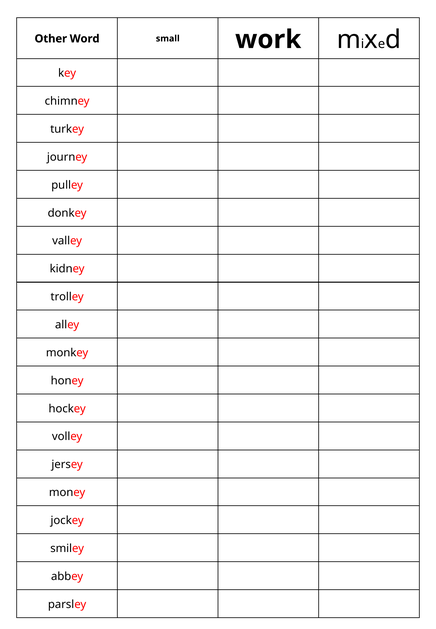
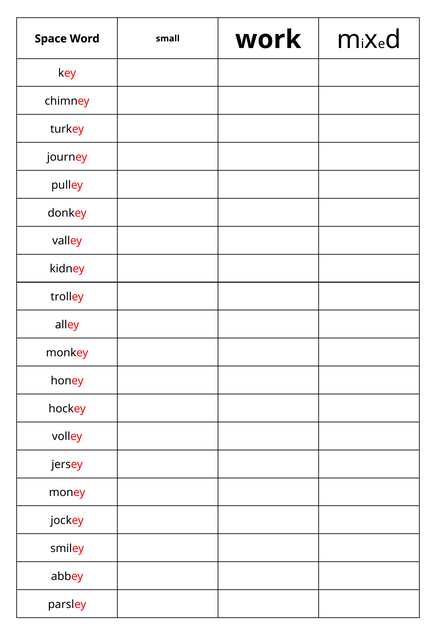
Other: Other -> Space (51, 39)
